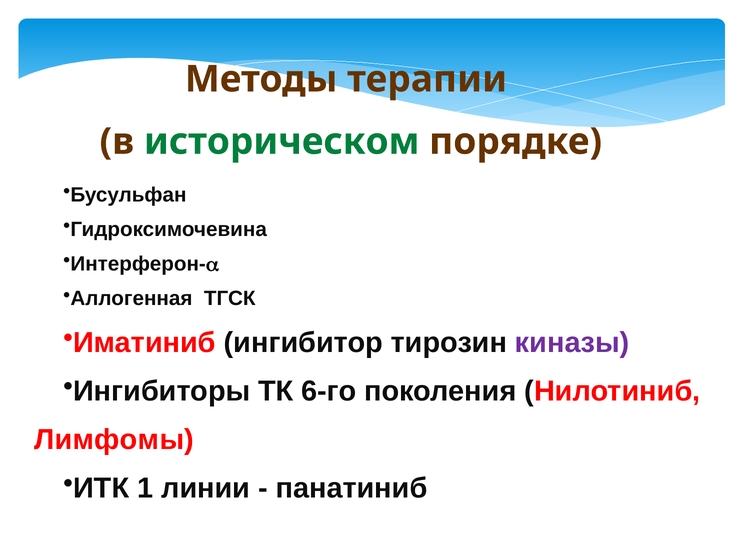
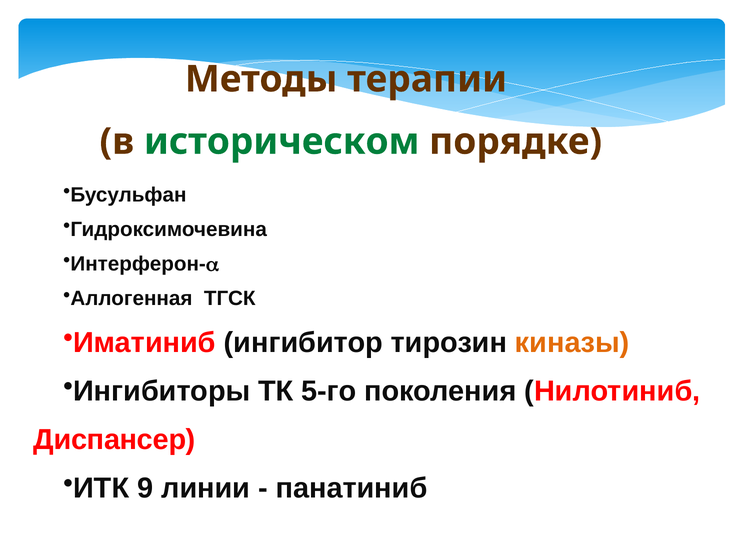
киназы colour: purple -> orange (572, 343)
6-го: 6-го -> 5-го (329, 392)
Лимфомы: Лимфомы -> Диспансер (114, 440)
1: 1 -> 9 (145, 489)
